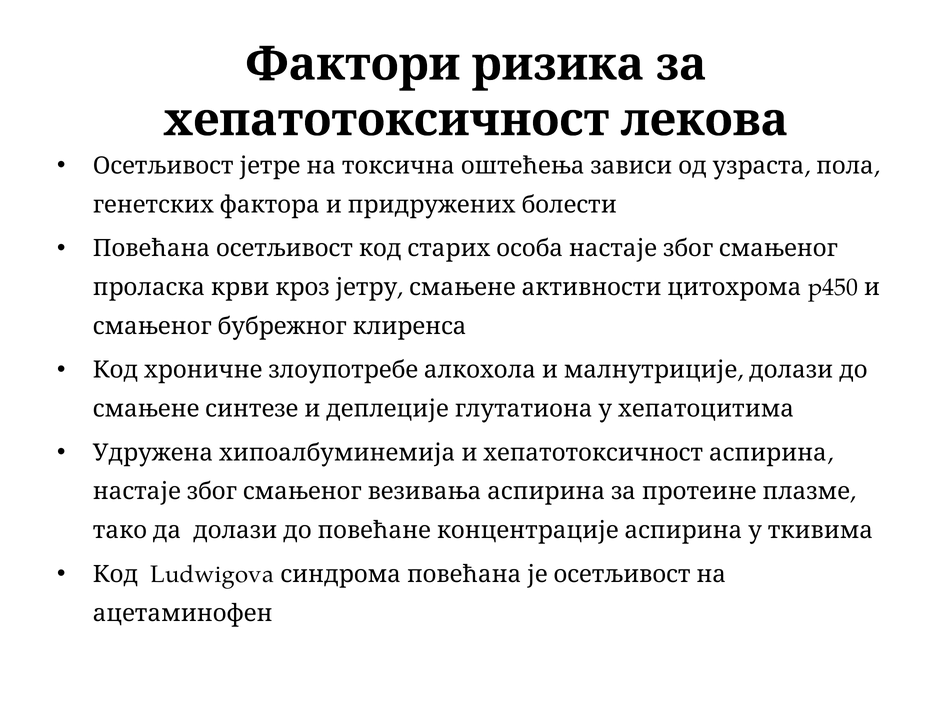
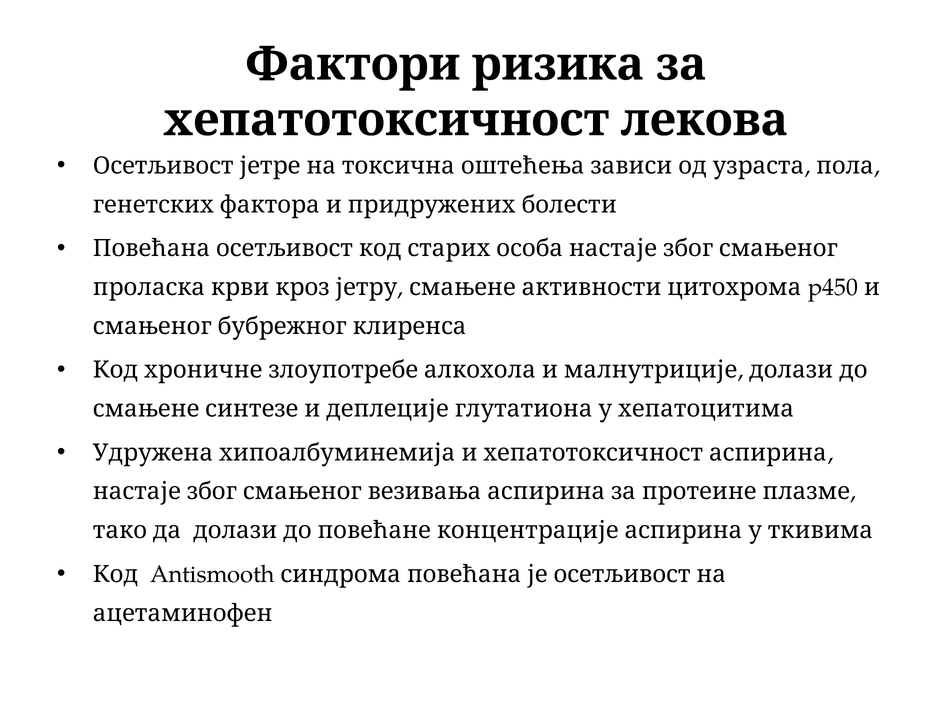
Ludwigova: Ludwigova -> Antismooth (212, 574)
